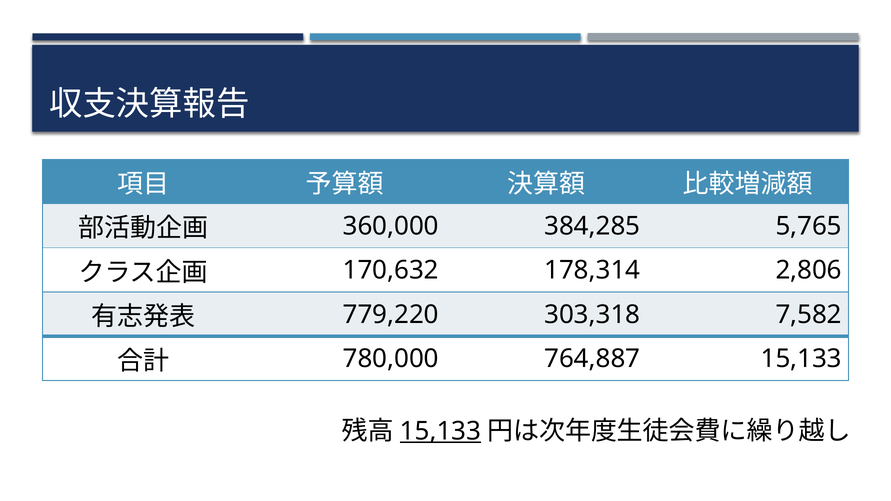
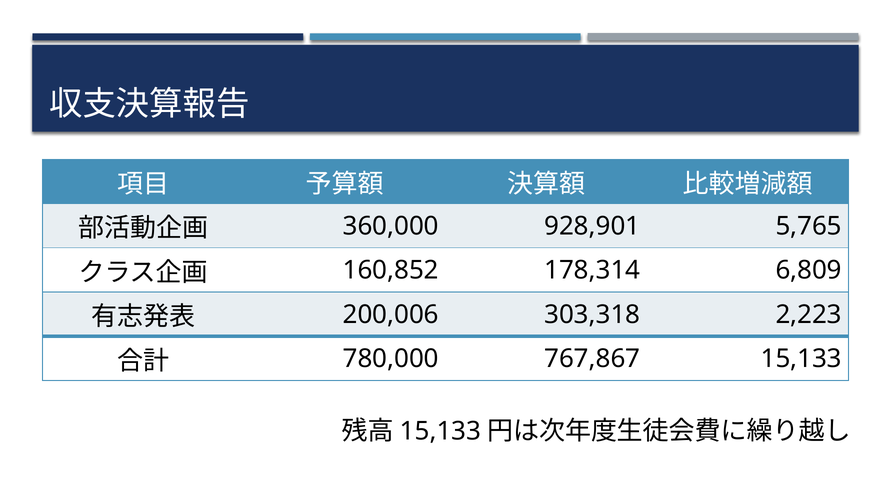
384,285: 384,285 -> 928,901 (592, 226)
170,632: 170,632 -> 160,852 (391, 270)
2,806: 2,806 -> 6,809 (809, 270)
779,220: 779,220 -> 200,006 (391, 315)
7,582: 7,582 -> 2,223 (809, 315)
764,887: 764,887 -> 767,867 (592, 359)
15,133 underline: present -> none (440, 431)
